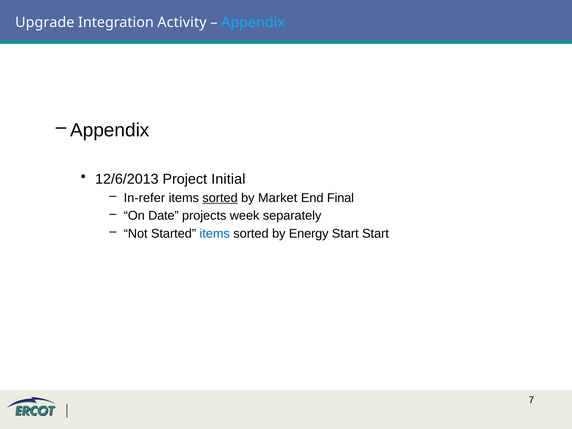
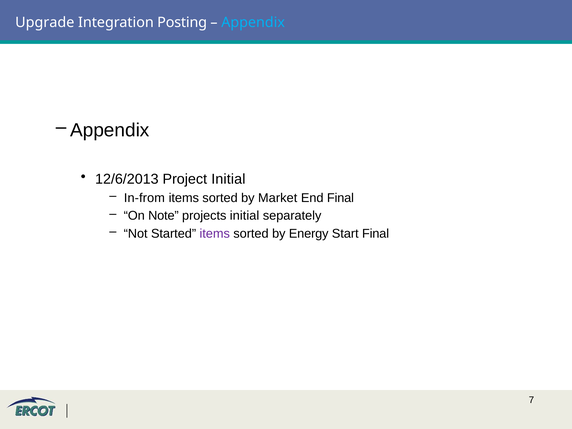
Activity: Activity -> Posting (182, 22)
In-refer: In-refer -> In-from (144, 198)
sorted underline: present -> none (220, 198)
Date: Date -> Note (163, 216)
projects week: week -> initial (245, 216)
items colour: blue -> purple (215, 233)
Start Start: Start -> Final (376, 233)
